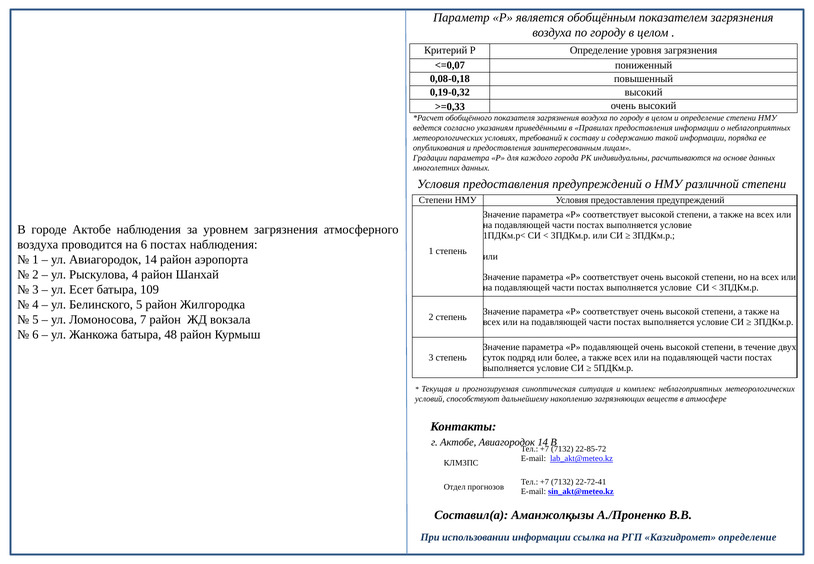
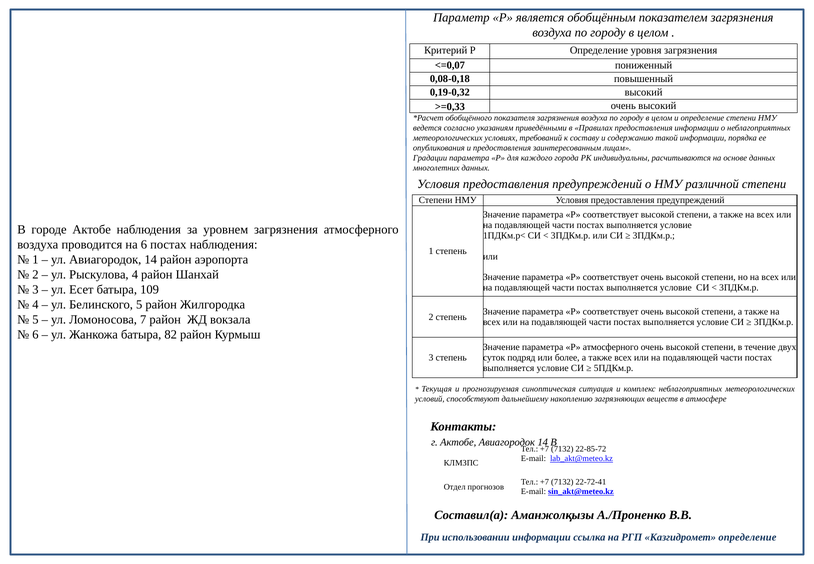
48: 48 -> 82 (171, 334)
Р подавляющей: подавляющей -> атмосферного (611, 347)
